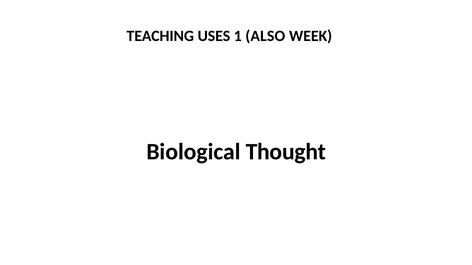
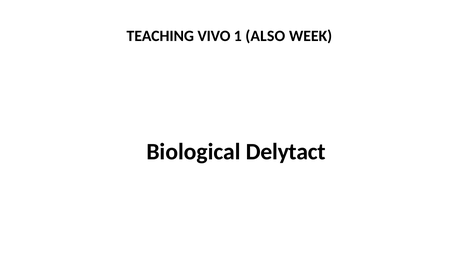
USES: USES -> VIVO (214, 36)
Thought: Thought -> Delytact (286, 152)
